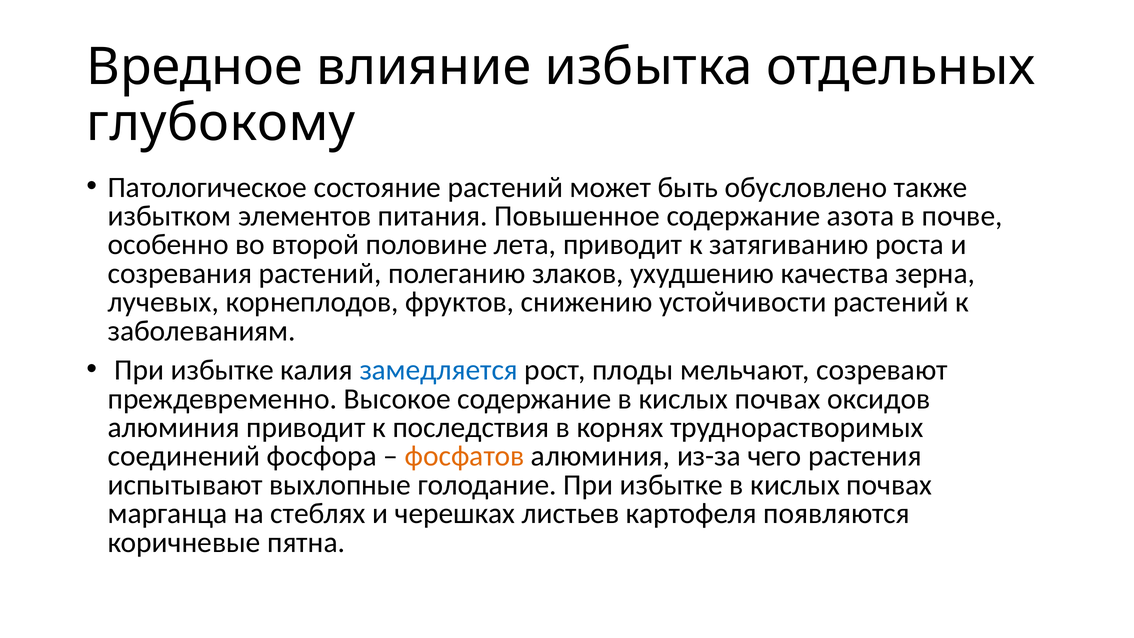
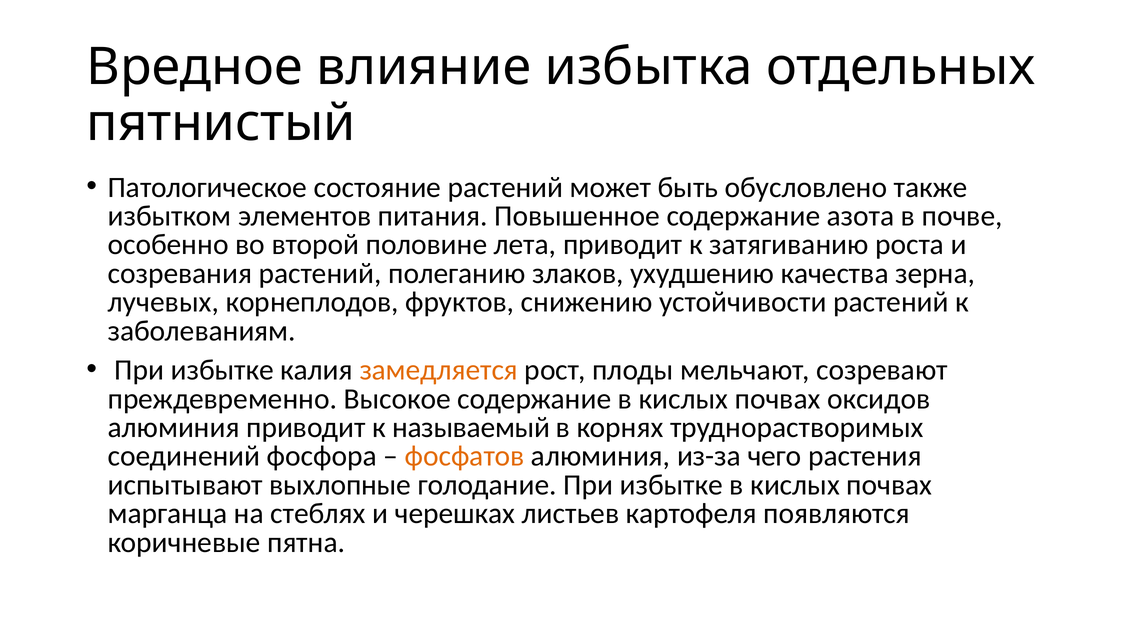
глубокому: глубокому -> пятнистый (221, 123)
замедляется colour: blue -> orange (439, 370)
последствия: последствия -> называемый (471, 427)
